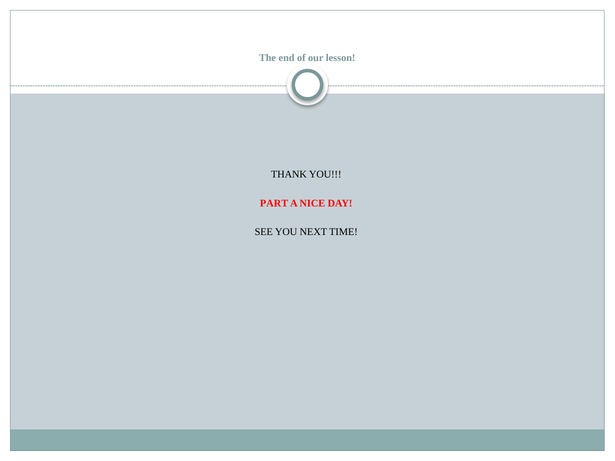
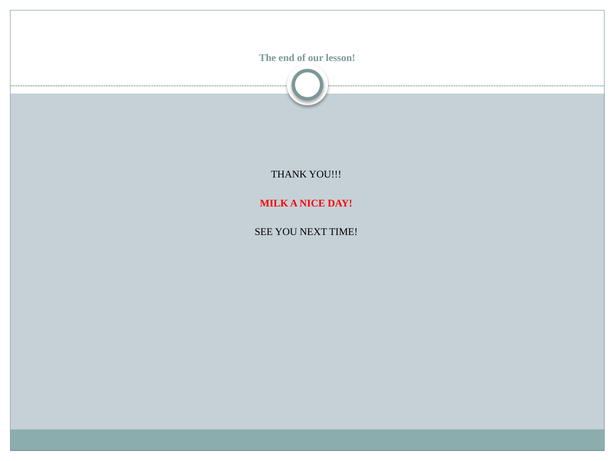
PART: PART -> MILK (274, 203)
